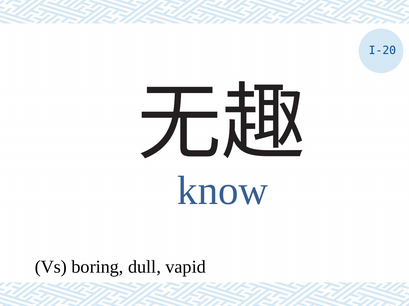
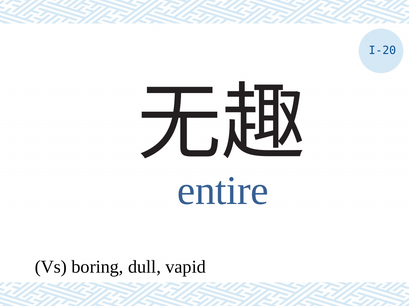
know: know -> entire (223, 191)
